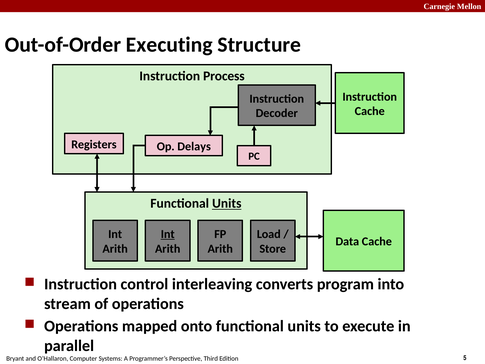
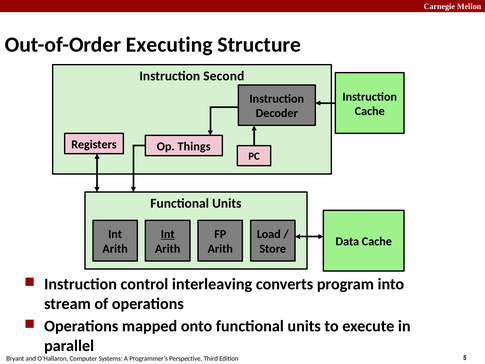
Process: Process -> Second (224, 76)
Delays: Delays -> Things (194, 146)
Units underline: present -> none (227, 203)
